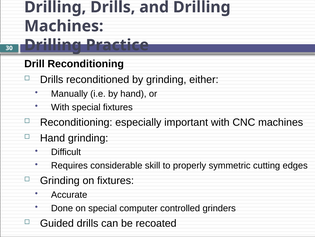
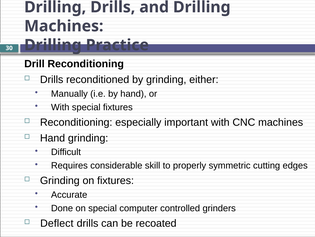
Guided: Guided -> Deflect (57, 223)
